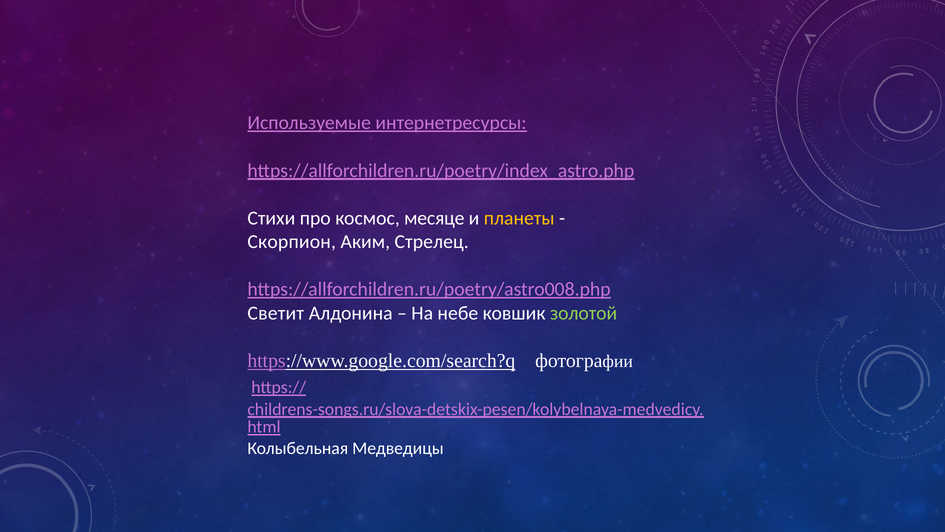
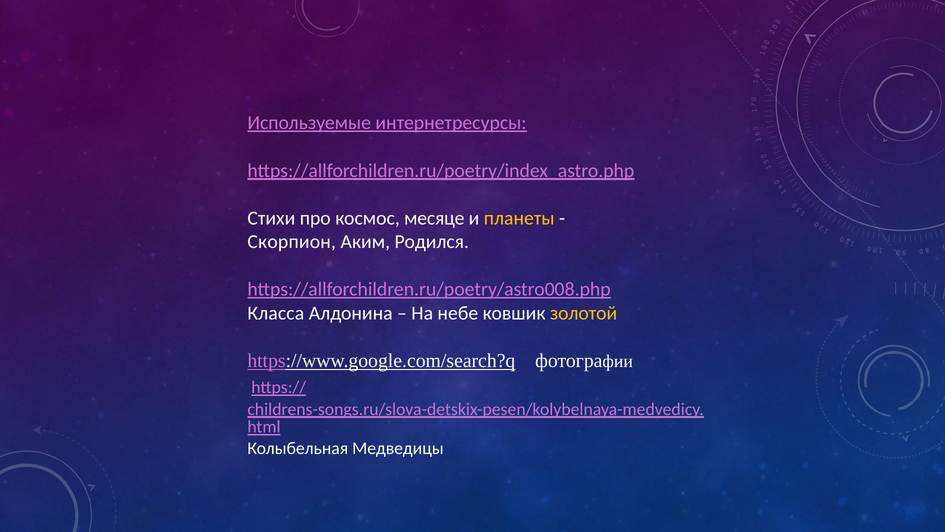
Стрелец: Стрелец -> Родился (432, 242)
Светит: Светит -> Класса (276, 313)
золотой colour: light green -> yellow (584, 313)
